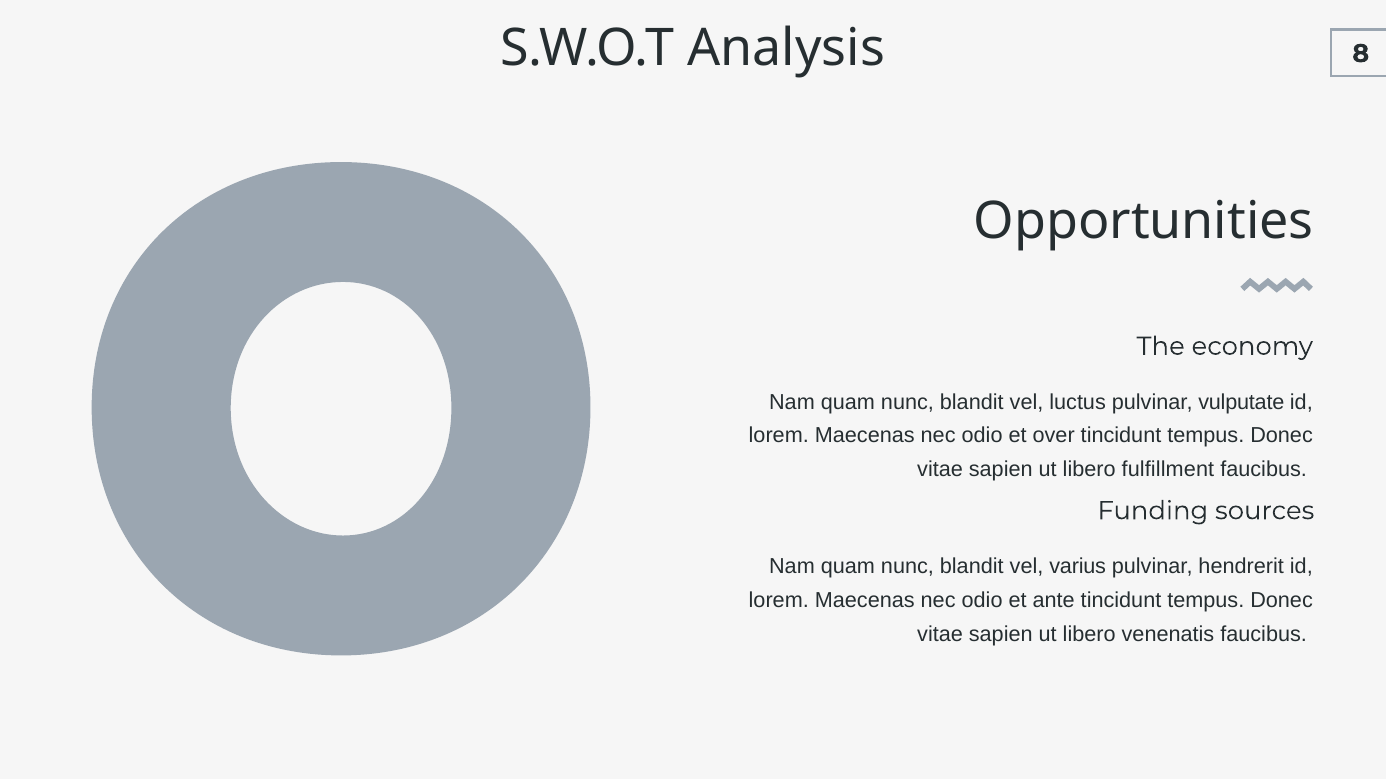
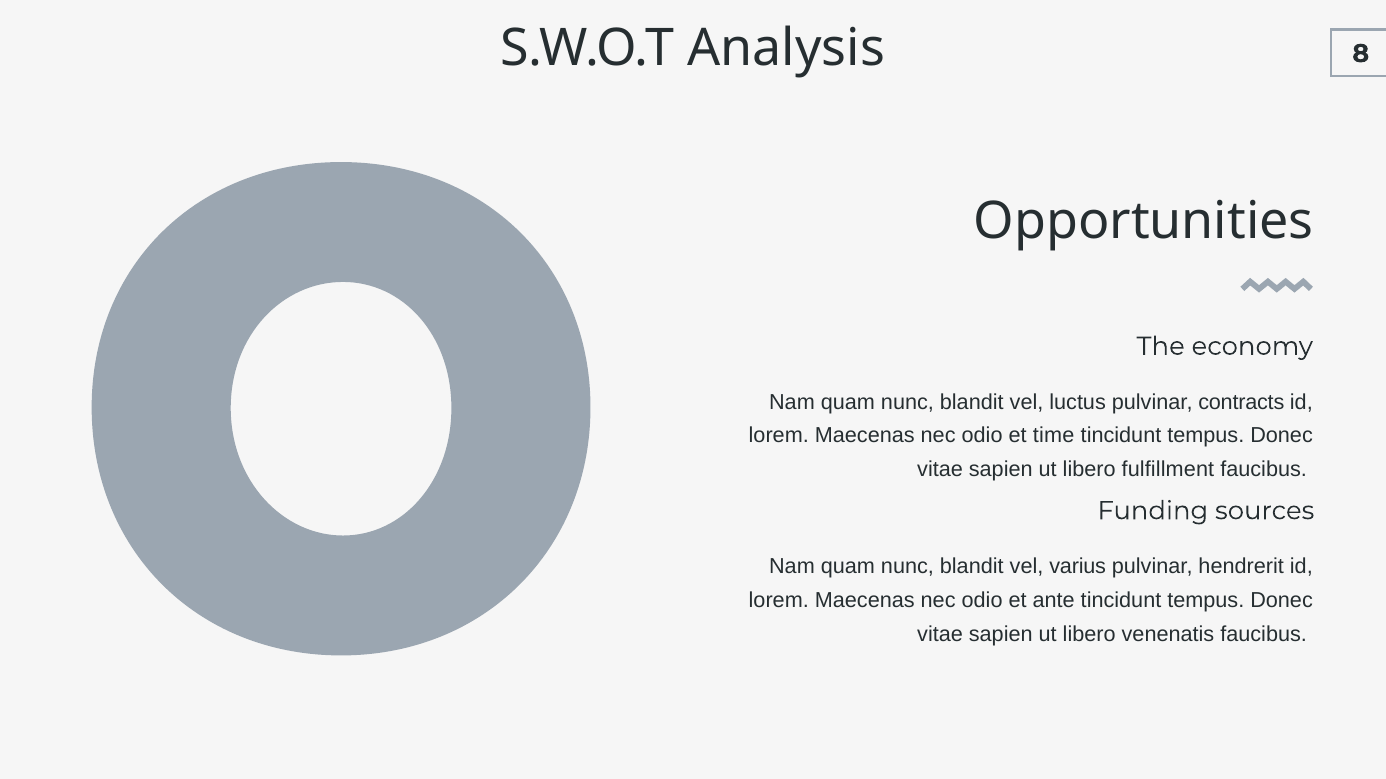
vulputate: vulputate -> contracts (1241, 402)
over: over -> time (1054, 436)
